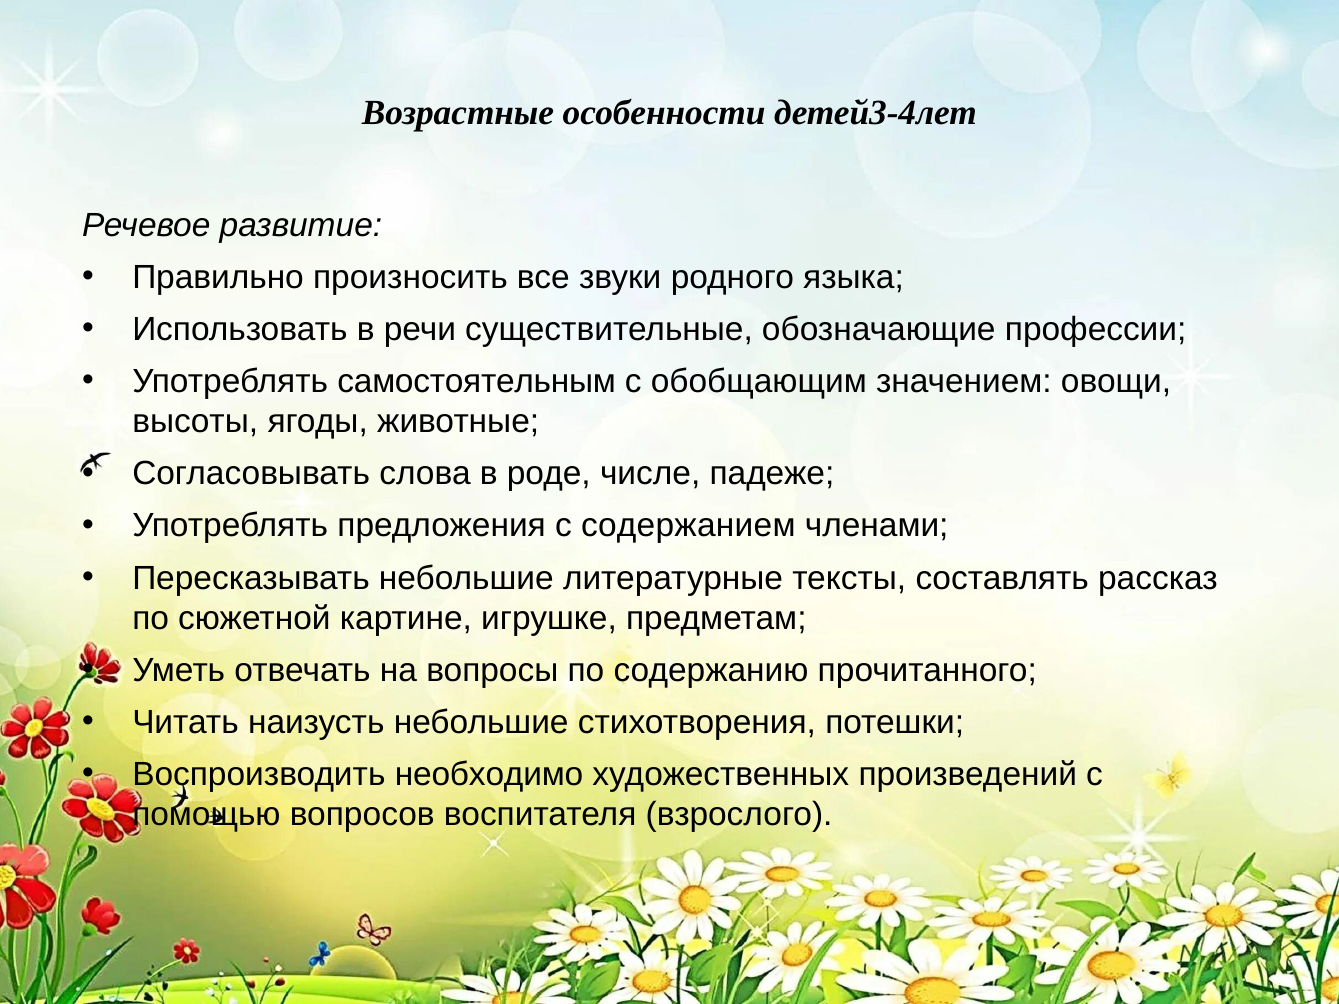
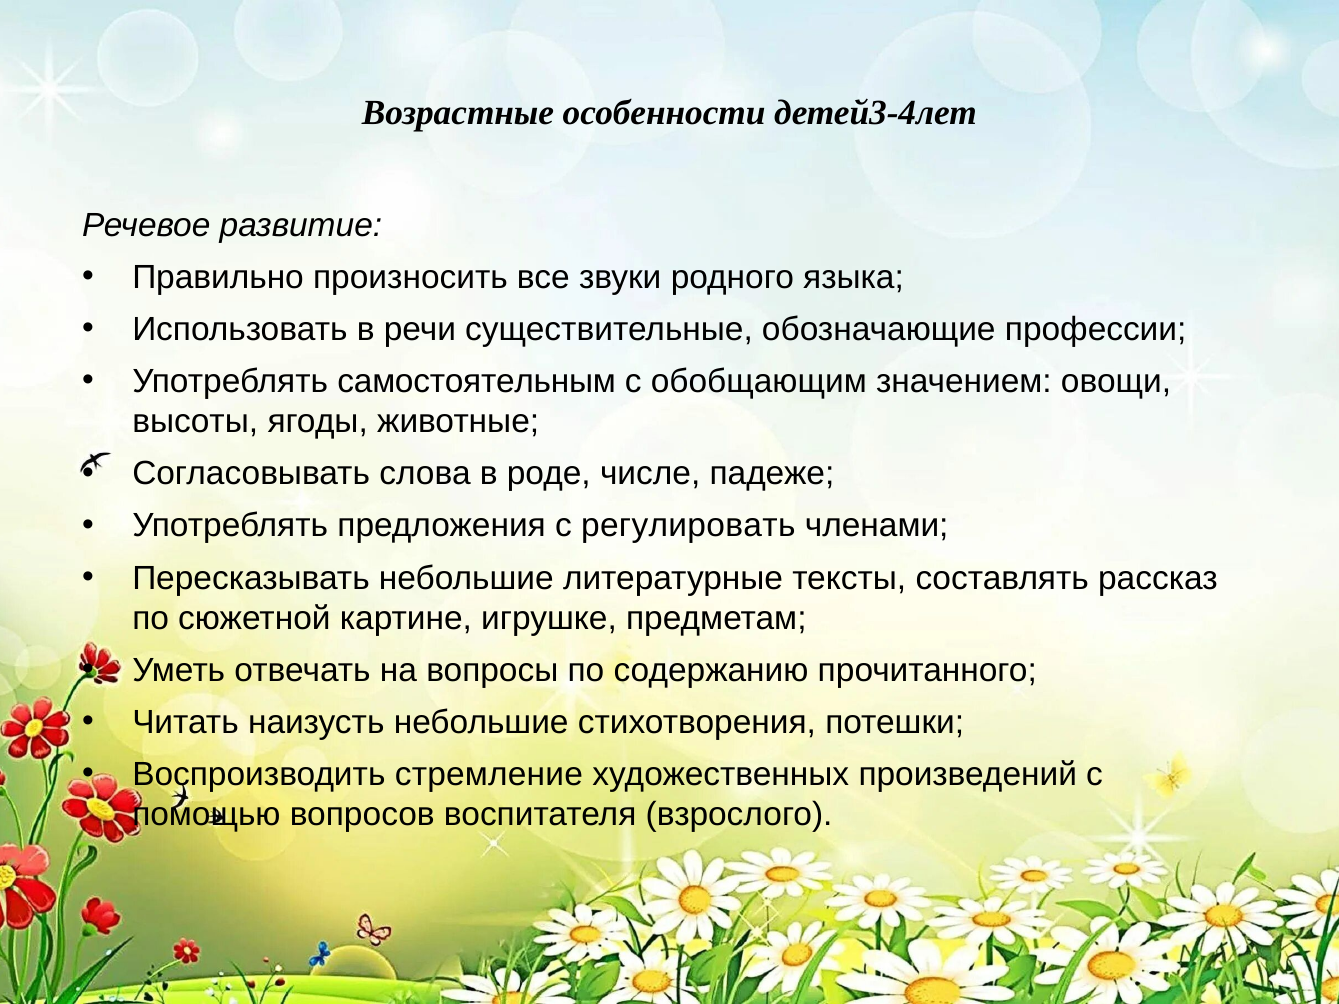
содержанием: содержанием -> регулировать (688, 526)
необходимо: необходимо -> стремление (489, 775)
